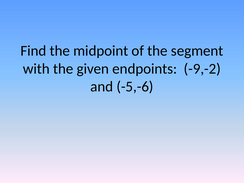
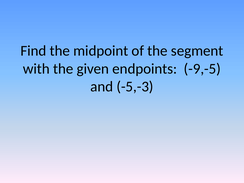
-9,-2: -9,-2 -> -9,-5 (202, 69)
-5,-6: -5,-6 -> -5,-3 (135, 87)
